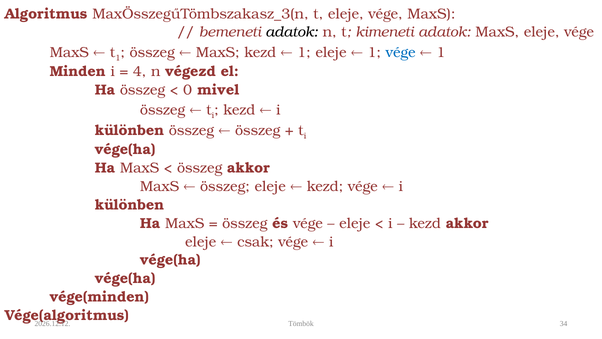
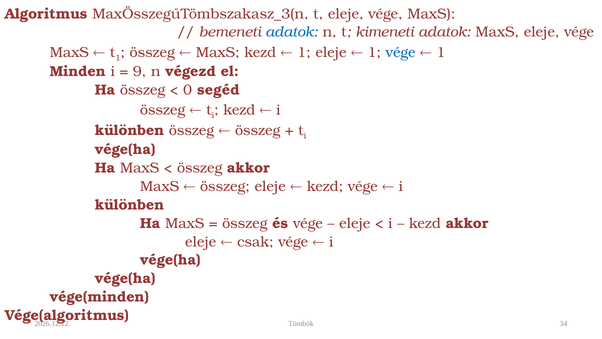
adatok colour: black -> blue (292, 32)
4: 4 -> 9 (140, 71)
mivel: mivel -> segéd (218, 90)
